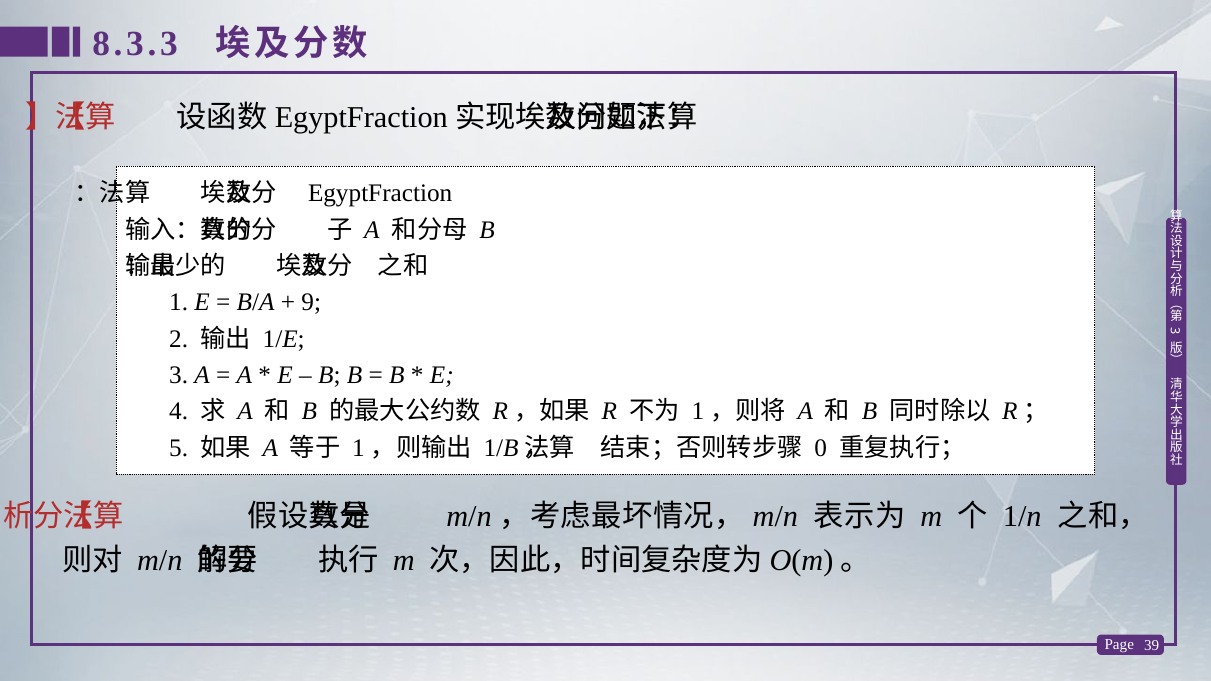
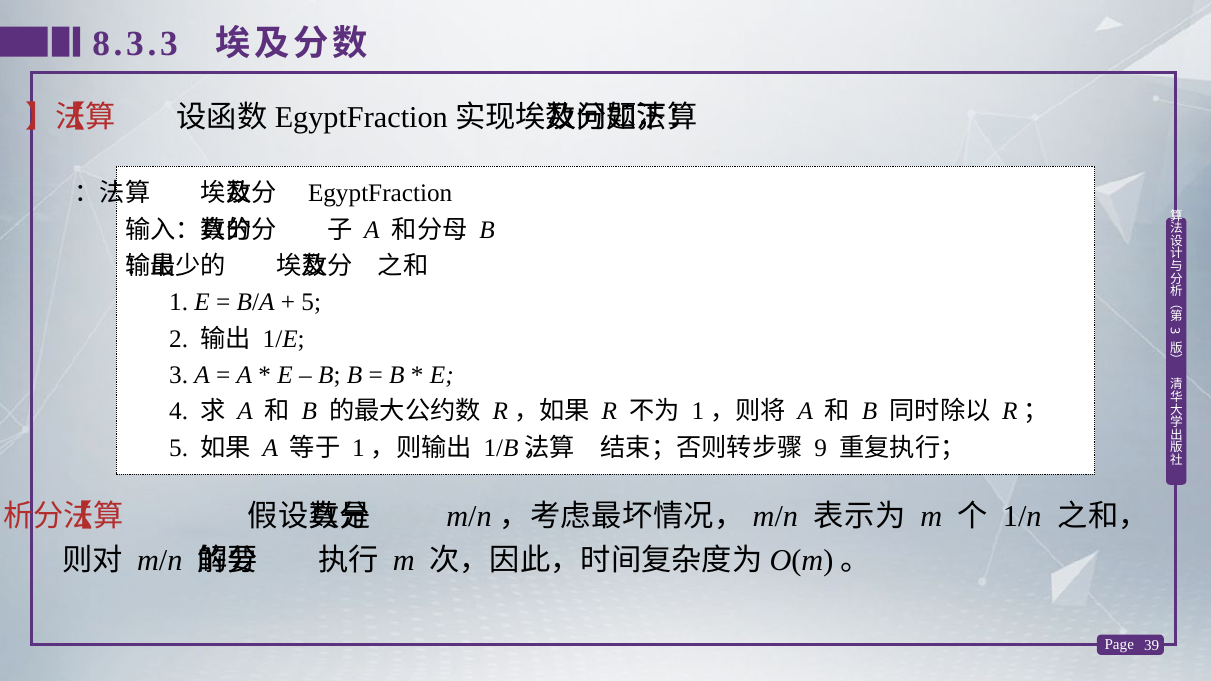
9: 9 -> 5 (311, 302)
0: 0 -> 9 (821, 448)
